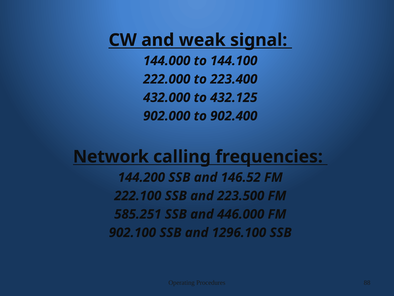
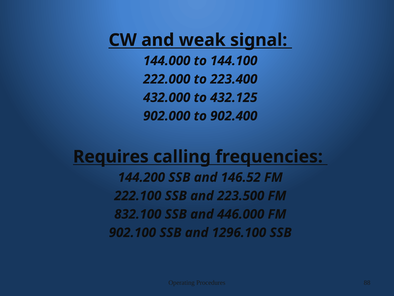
Network: Network -> Requires (111, 156)
585.251: 585.251 -> 832.100 (138, 214)
